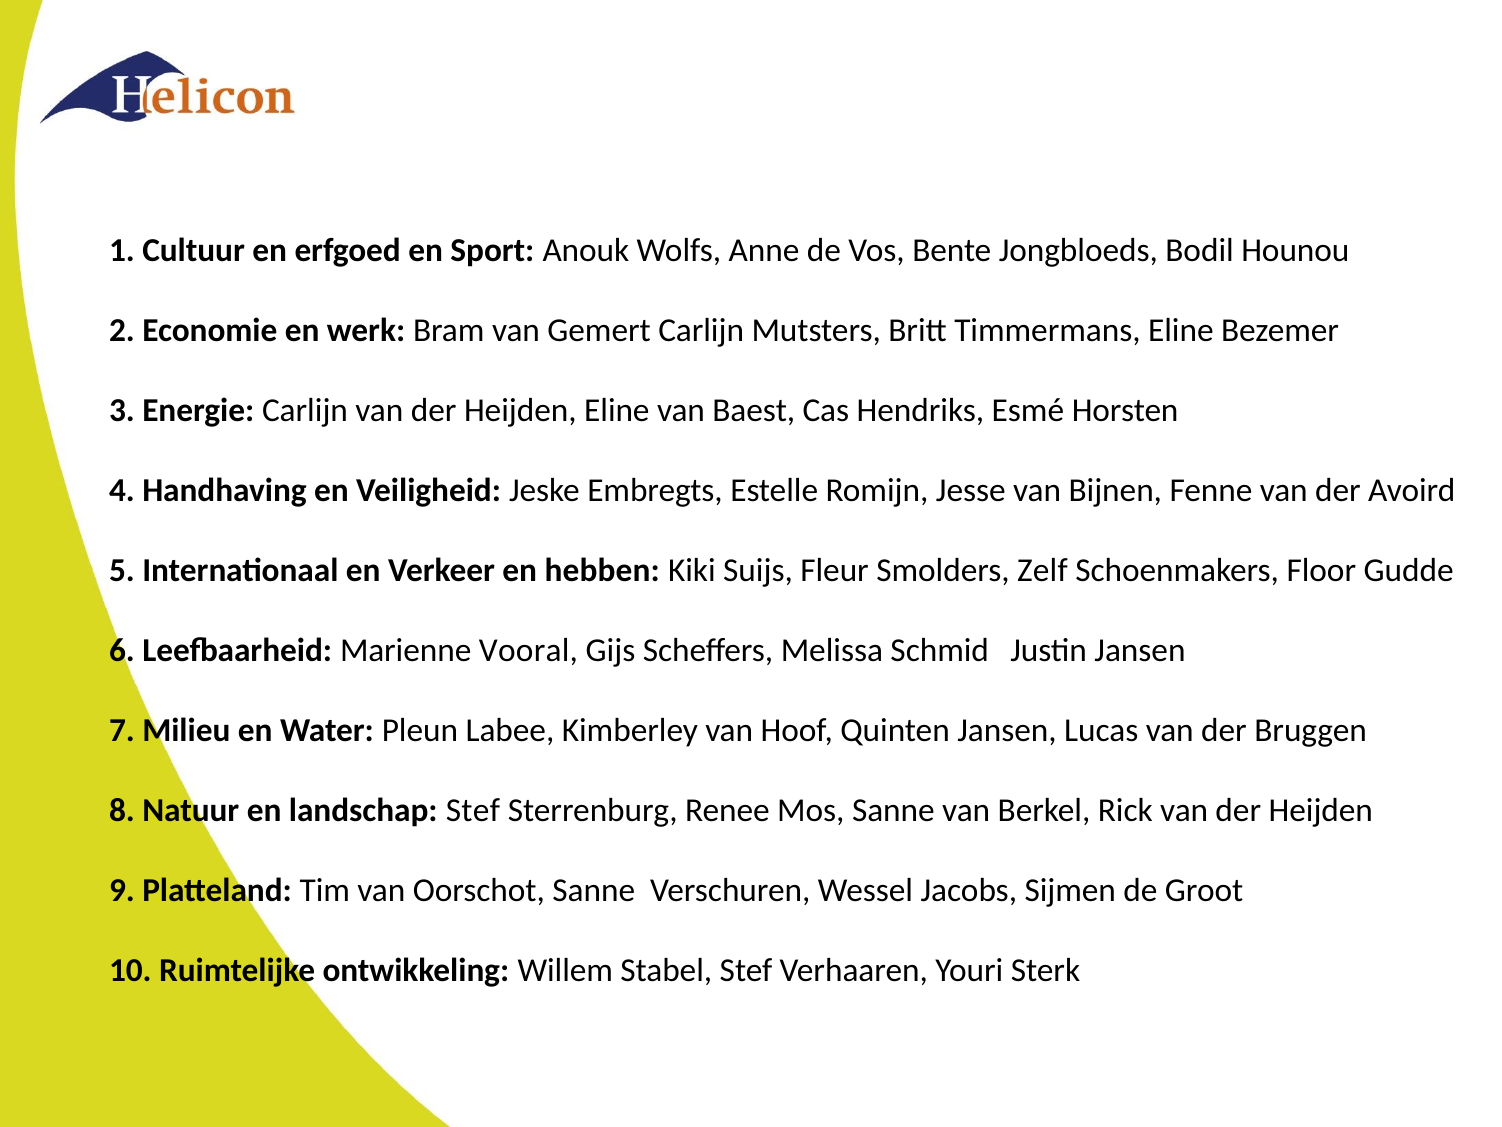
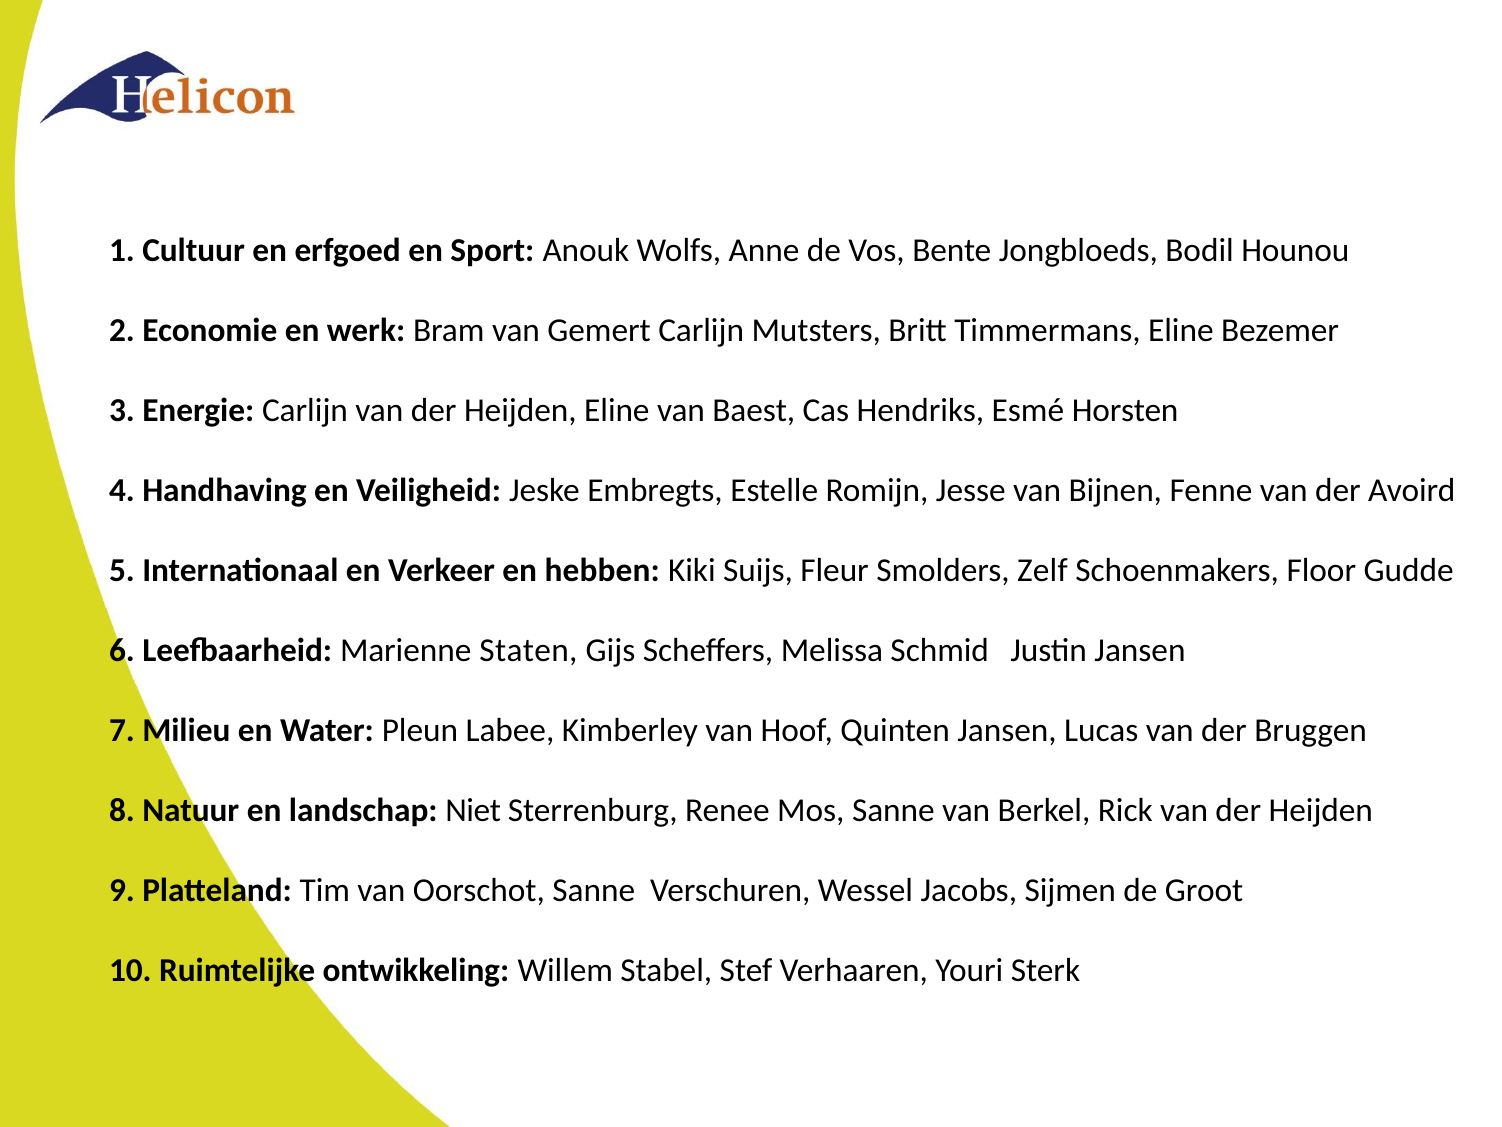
Vooral: Vooral -> Staten (528, 650)
landschap Stef: Stef -> Niet (473, 810)
